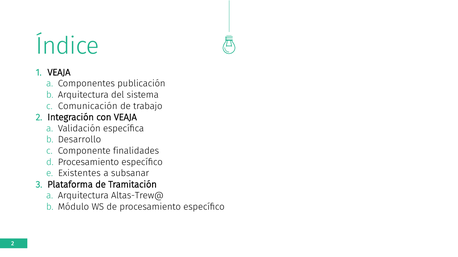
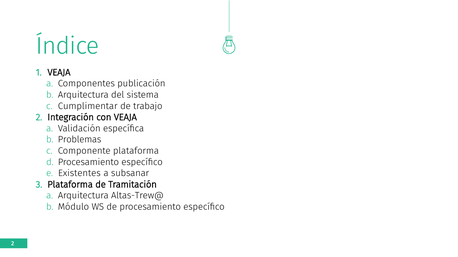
Comunicación: Comunicación -> Cumplimentar (88, 106)
Desarrollo: Desarrollo -> Problemas (80, 140)
Componente finalidades: finalidades -> plataforma (136, 151)
